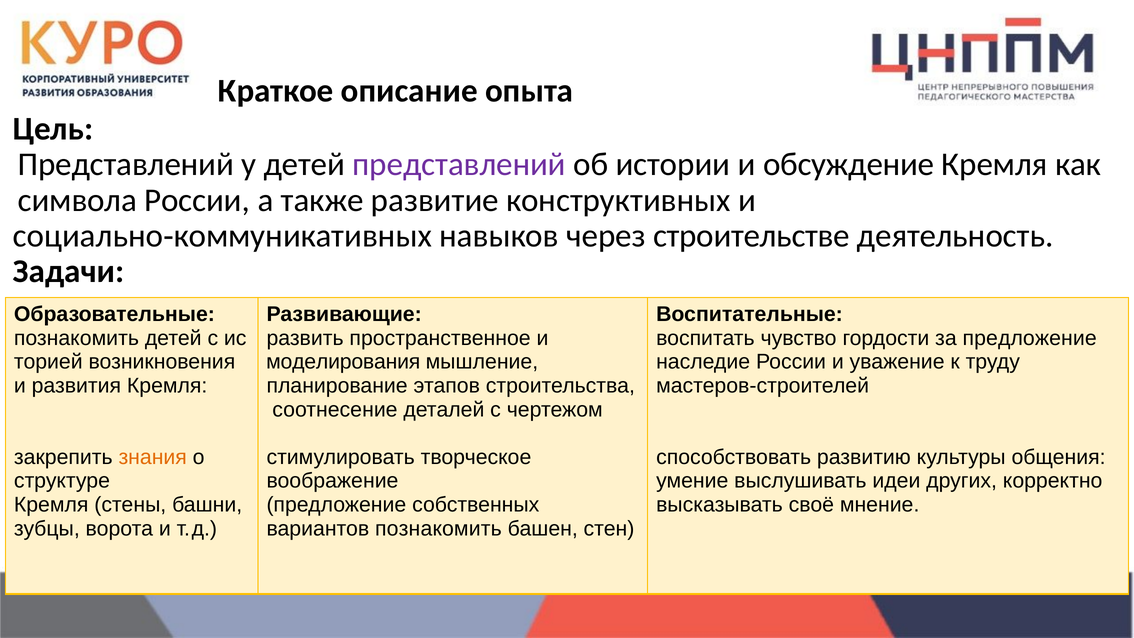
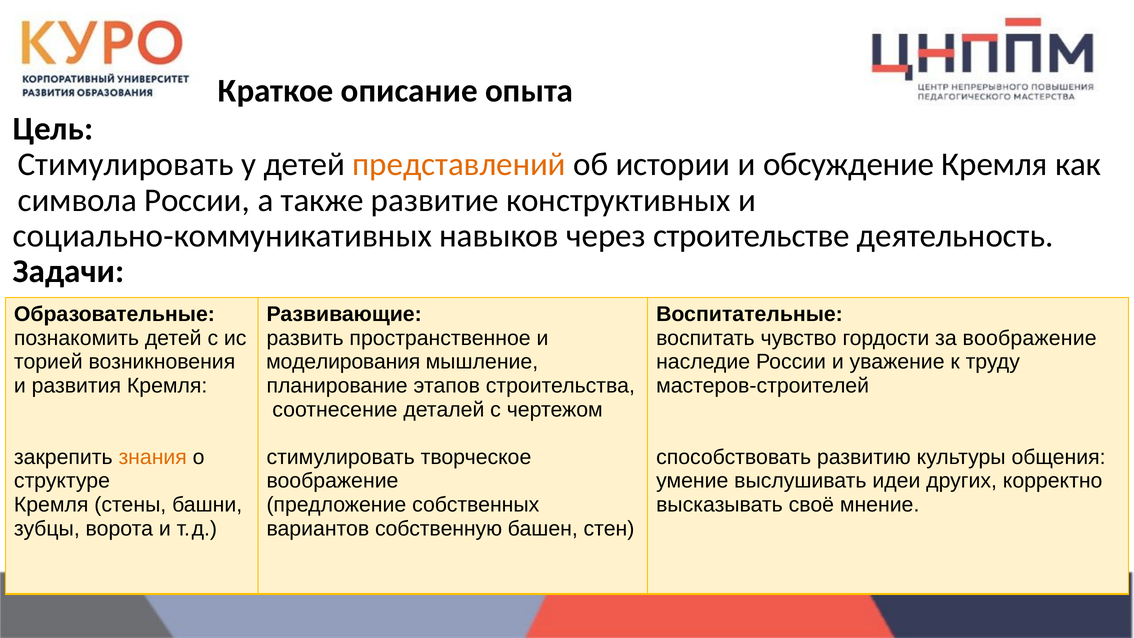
Представлений: Представлений -> Стимулировать (126, 165)
представлений colour: purple -> orange (459, 165)
за предложение: предложение -> воображение (1030, 338)
вариантов познакомить: познакомить -> собственную (439, 528)
